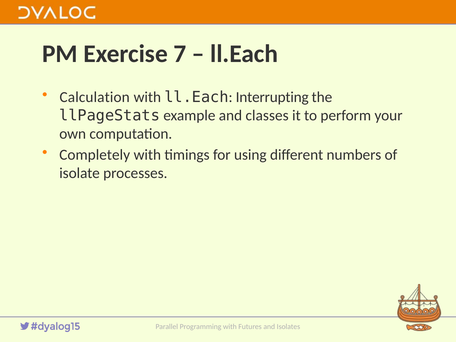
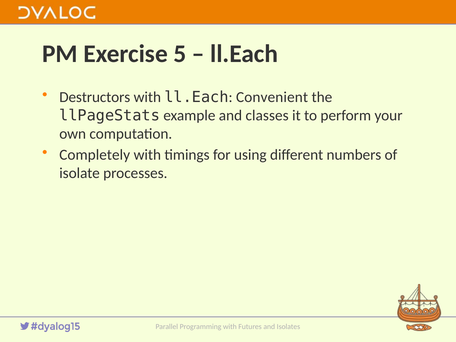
7: 7 -> 5 (180, 54)
Calculation: Calculation -> Destructors (95, 97)
Interrupting: Interrupting -> Convenient (272, 97)
